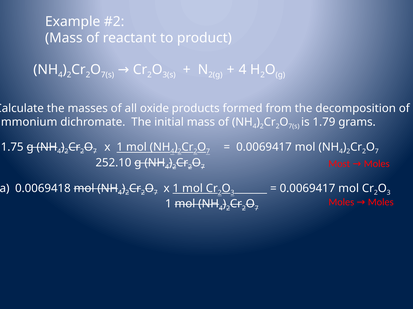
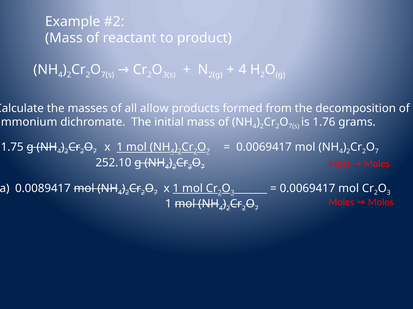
oxide: oxide -> allow (154, 108)
1.79: 1.79 -> 1.76 (324, 122)
0.0069418: 0.0069418 -> 0.0089417 (43, 189)
